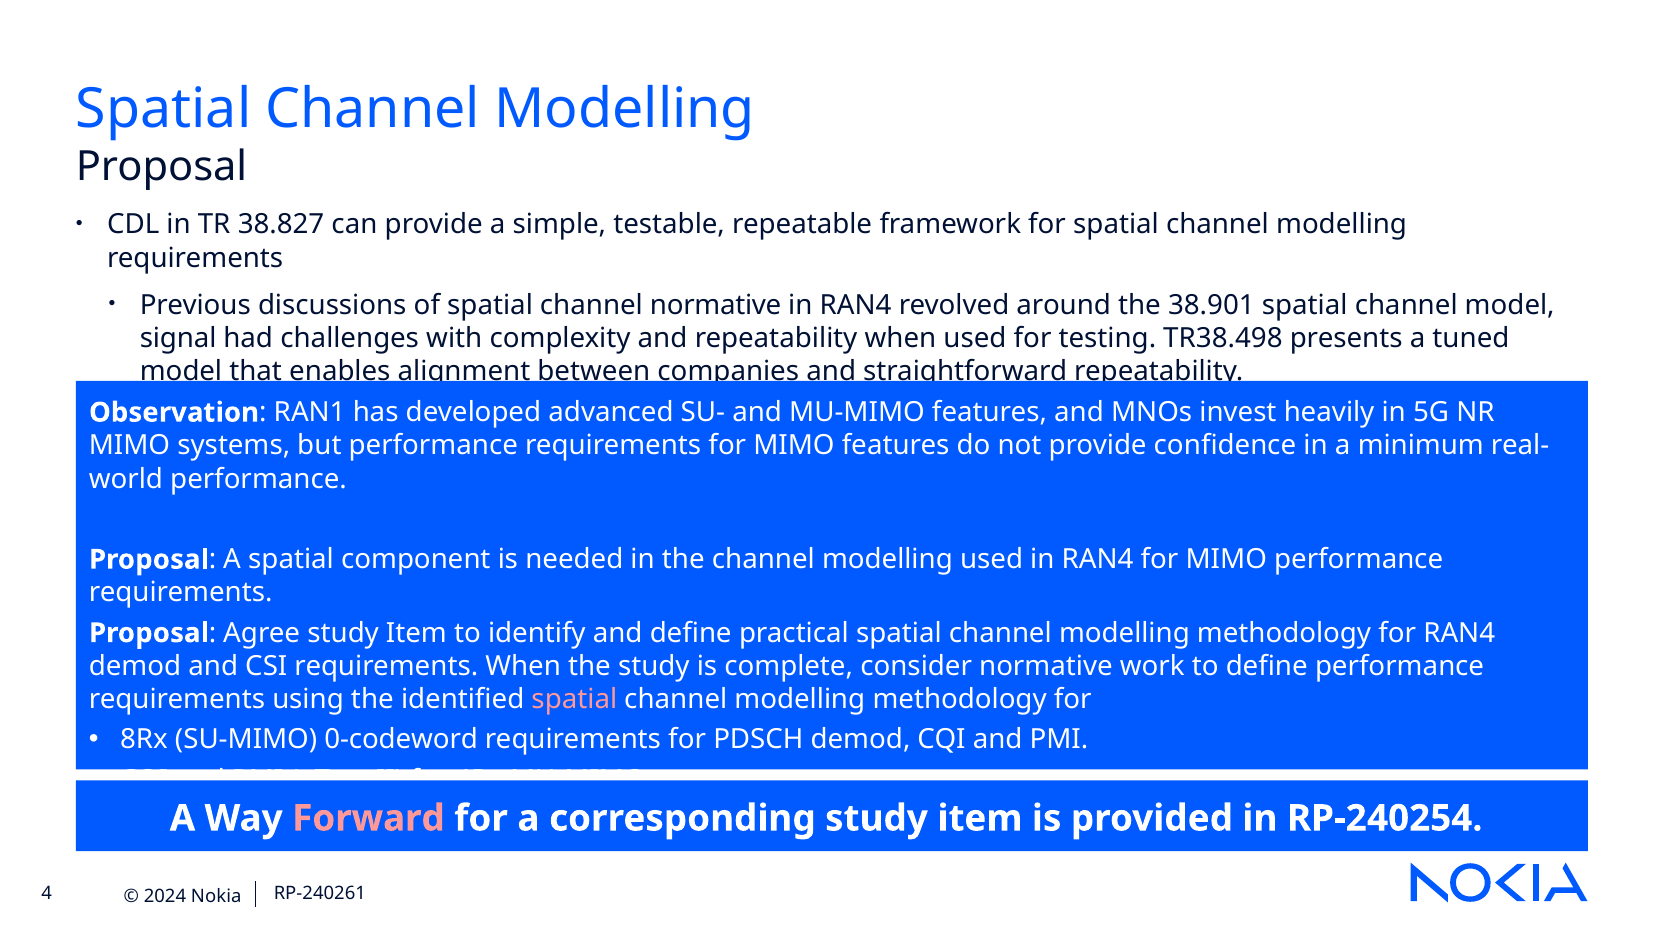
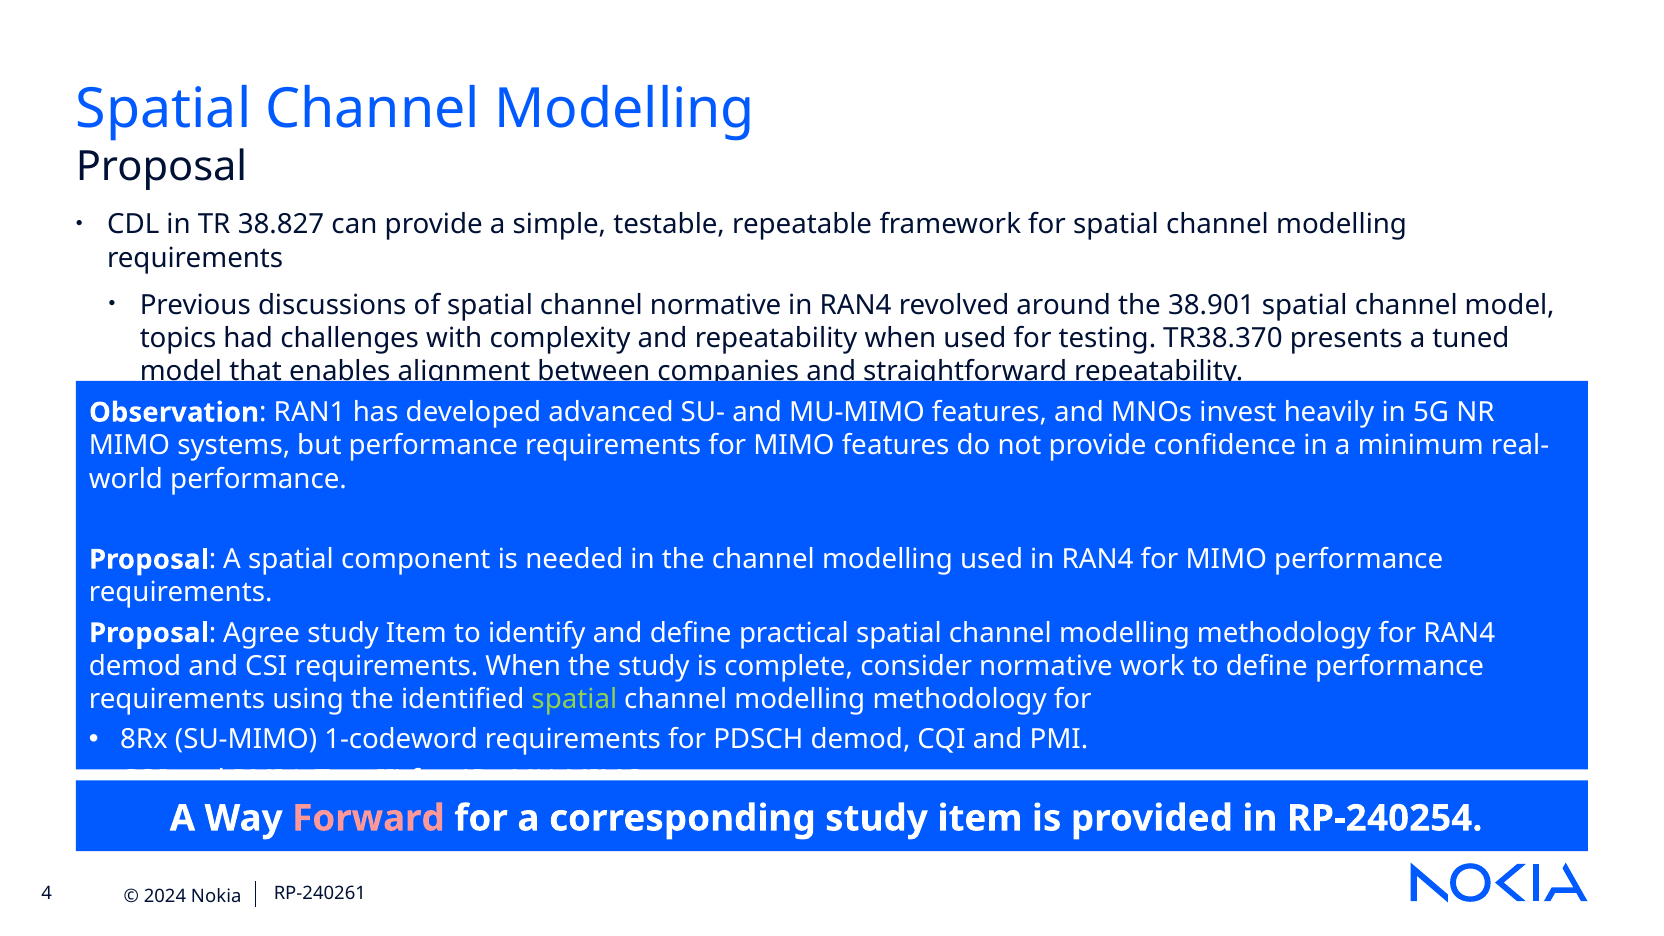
signal: signal -> topics (178, 338)
TR38.498: TR38.498 -> TR38.370 (1223, 338)
spatial colour: pink -> light green (574, 700)
0-codeword: 0-codeword -> 1-codeword (401, 740)
